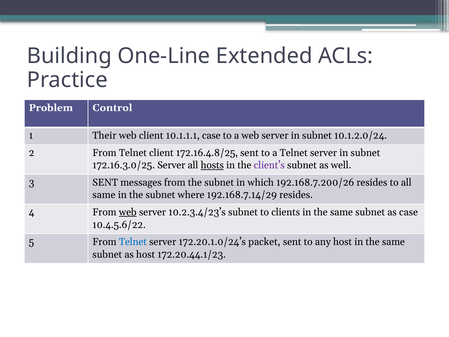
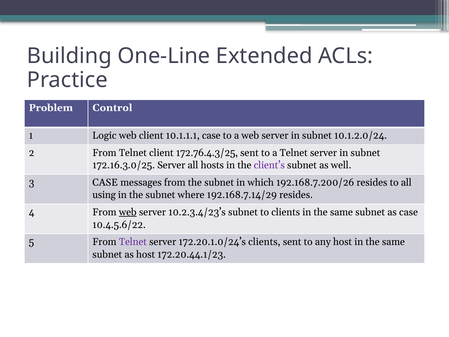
Their: Their -> Logic (104, 136)
172.16.4.8/25: 172.16.4.8/25 -> 172.76.4.3/25 (207, 153)
hosts underline: present -> none (212, 165)
3 SENT: SENT -> CASE (105, 182)
same: same -> using (104, 195)
Telnet colour: blue -> purple (133, 242)
172.20.1.0/24’s packet: packet -> clients (264, 242)
